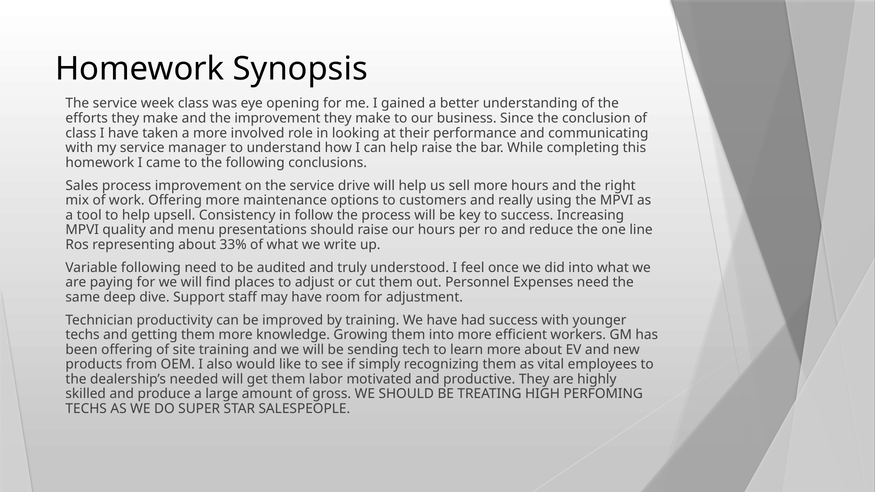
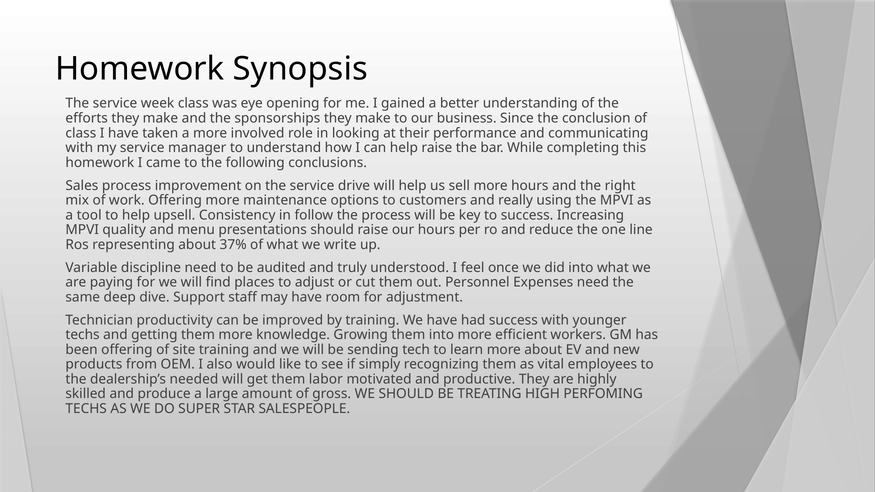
the improvement: improvement -> sponsorships (277, 118)
33%: 33% -> 37% (233, 245)
Variable following: following -> discipline (151, 268)
